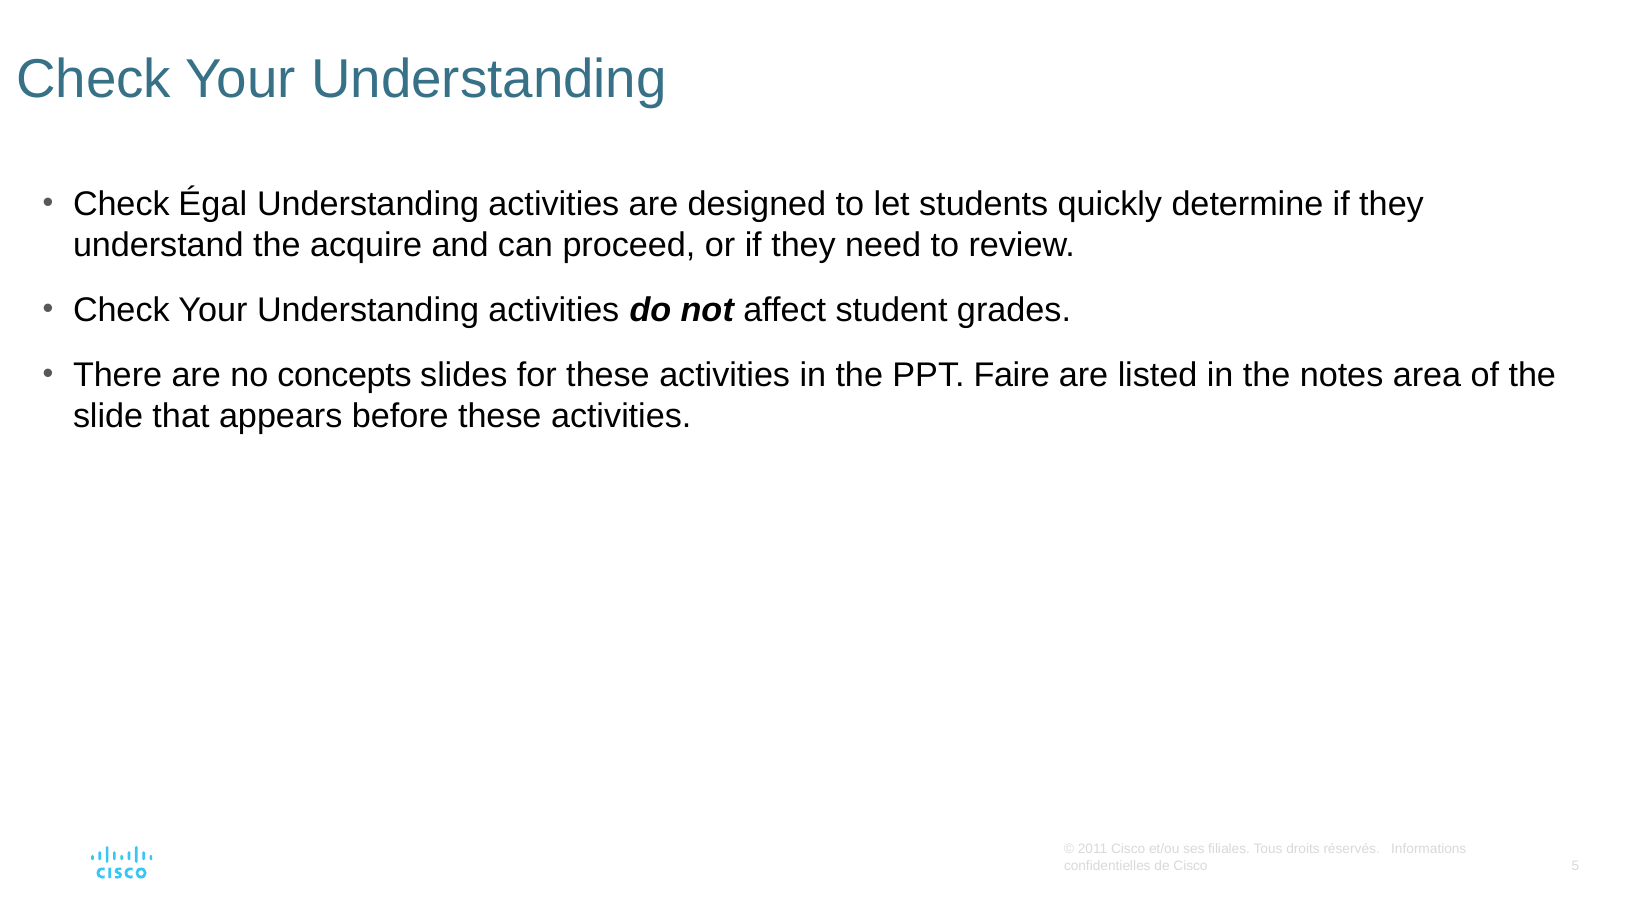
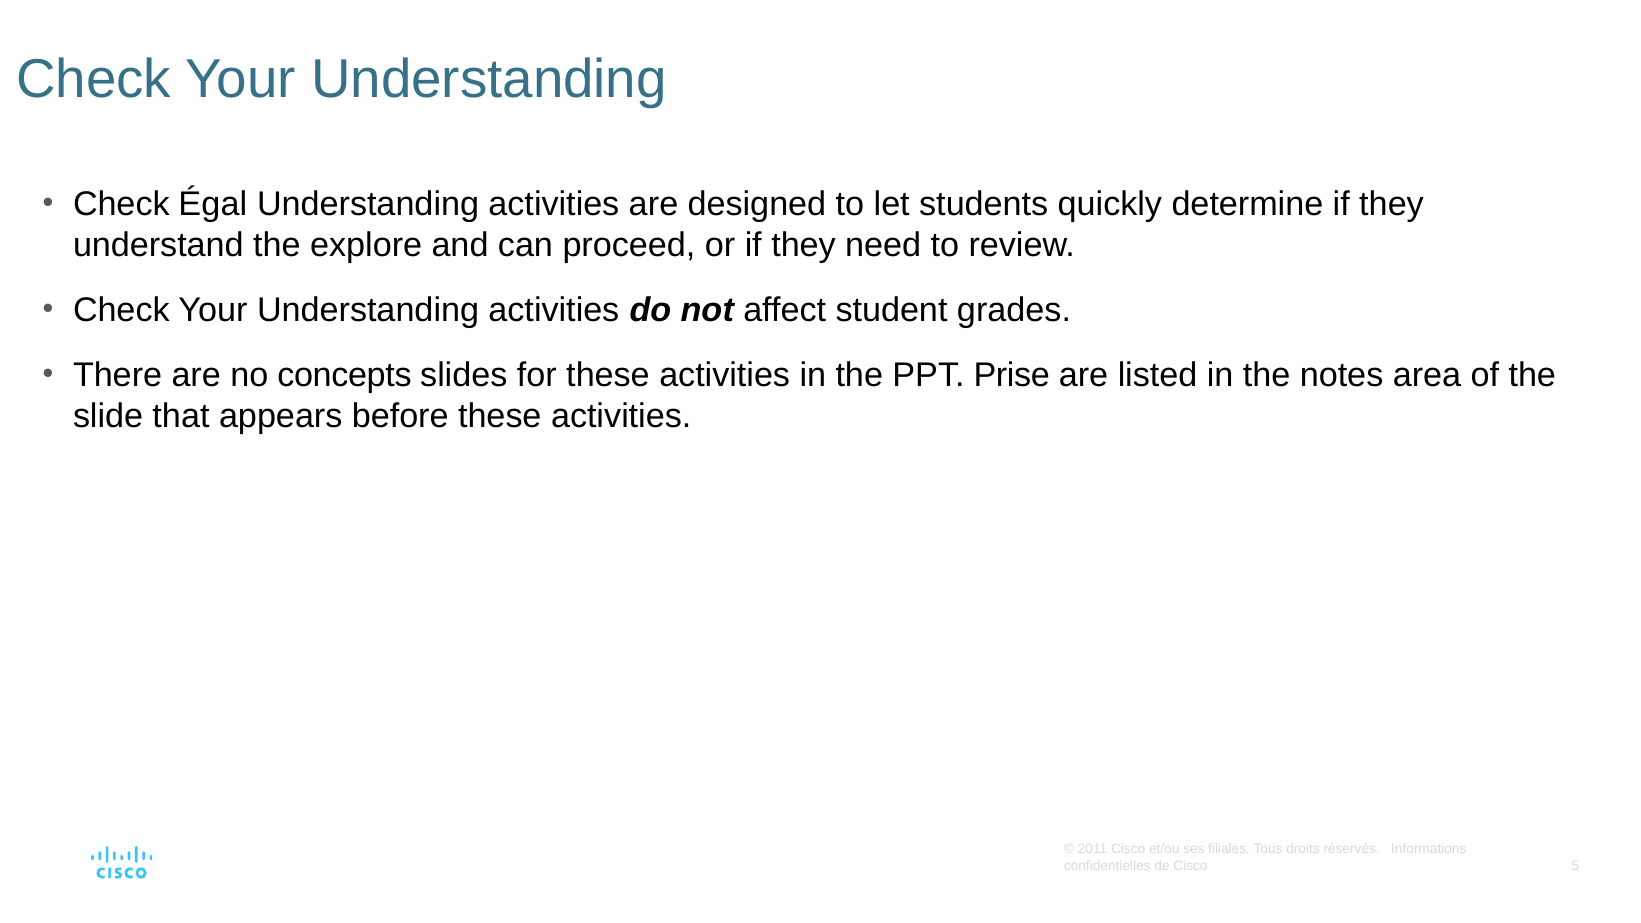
acquire: acquire -> explore (366, 245)
Faire: Faire -> Prise (1012, 375)
